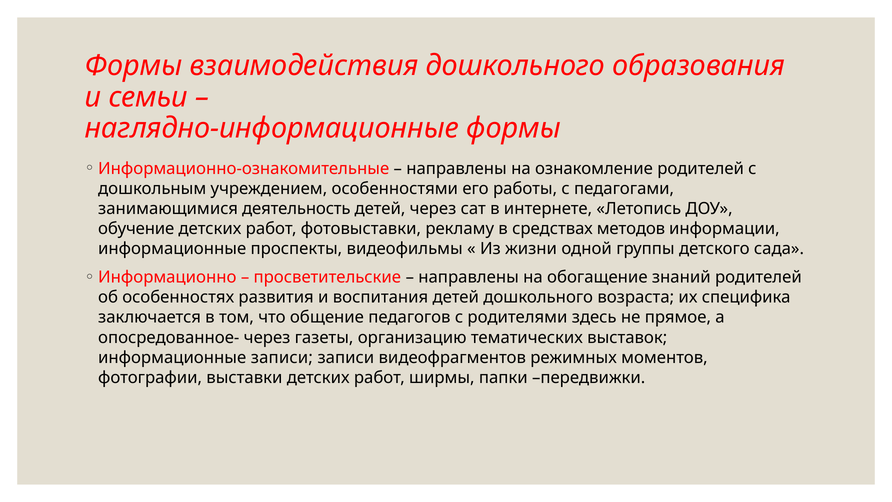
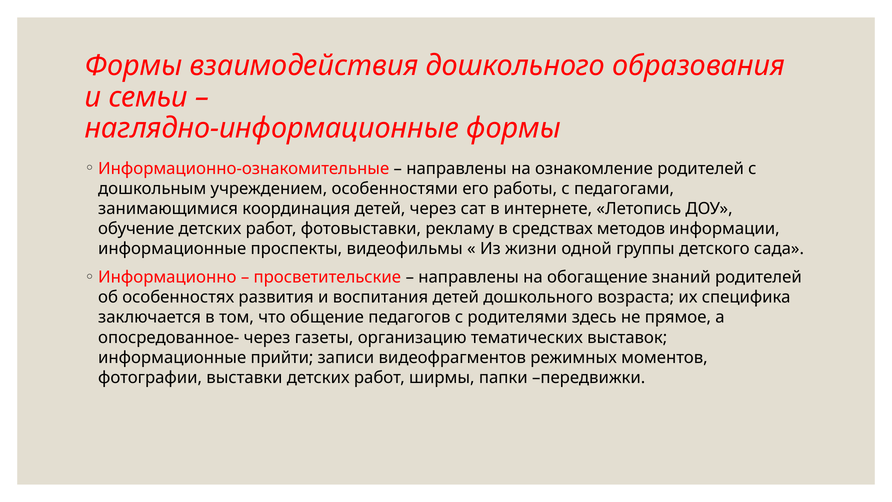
деятельность: деятельность -> координация (296, 209)
информационные записи: записи -> прийти (282, 357)
